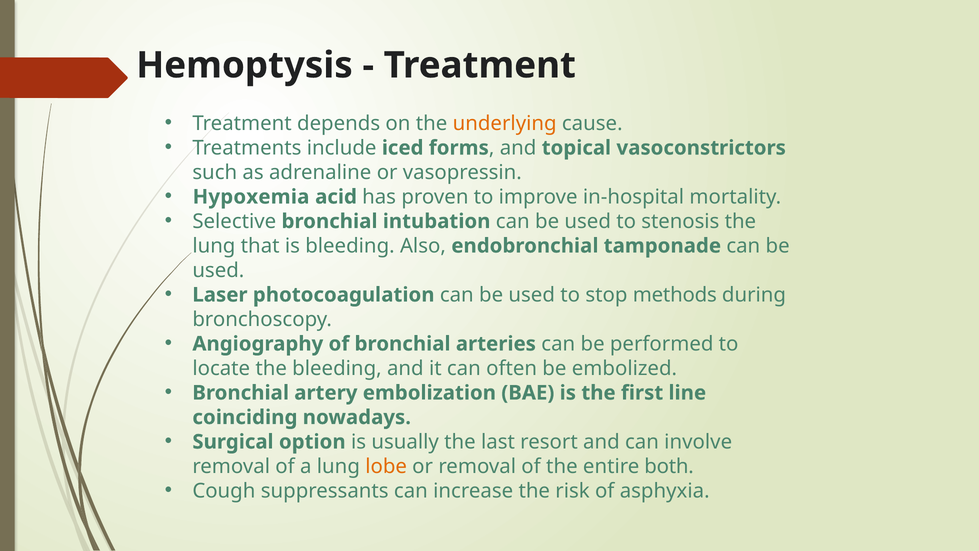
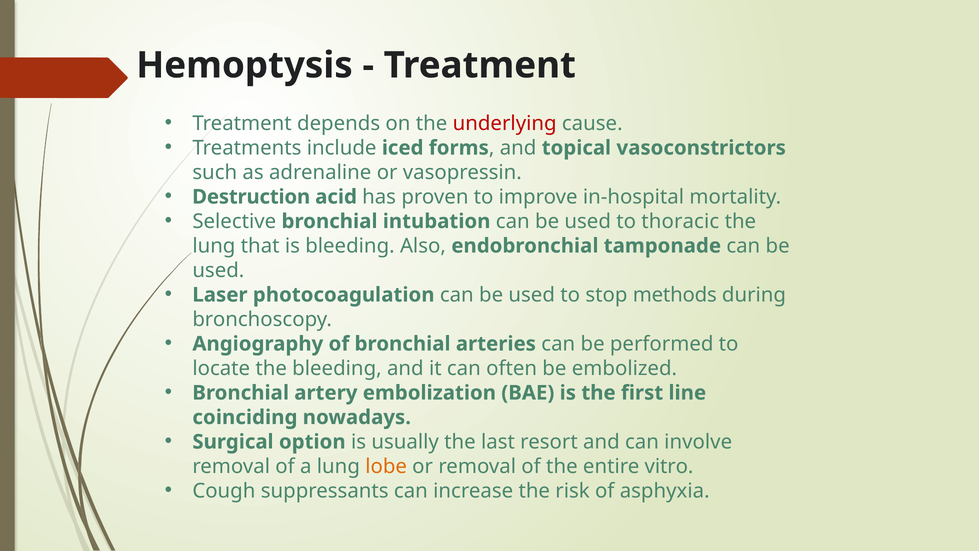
underlying colour: orange -> red (505, 123)
Hypoxemia: Hypoxemia -> Destruction (251, 197)
stenosis: stenosis -> thoracic (680, 221)
both: both -> vitro (669, 466)
